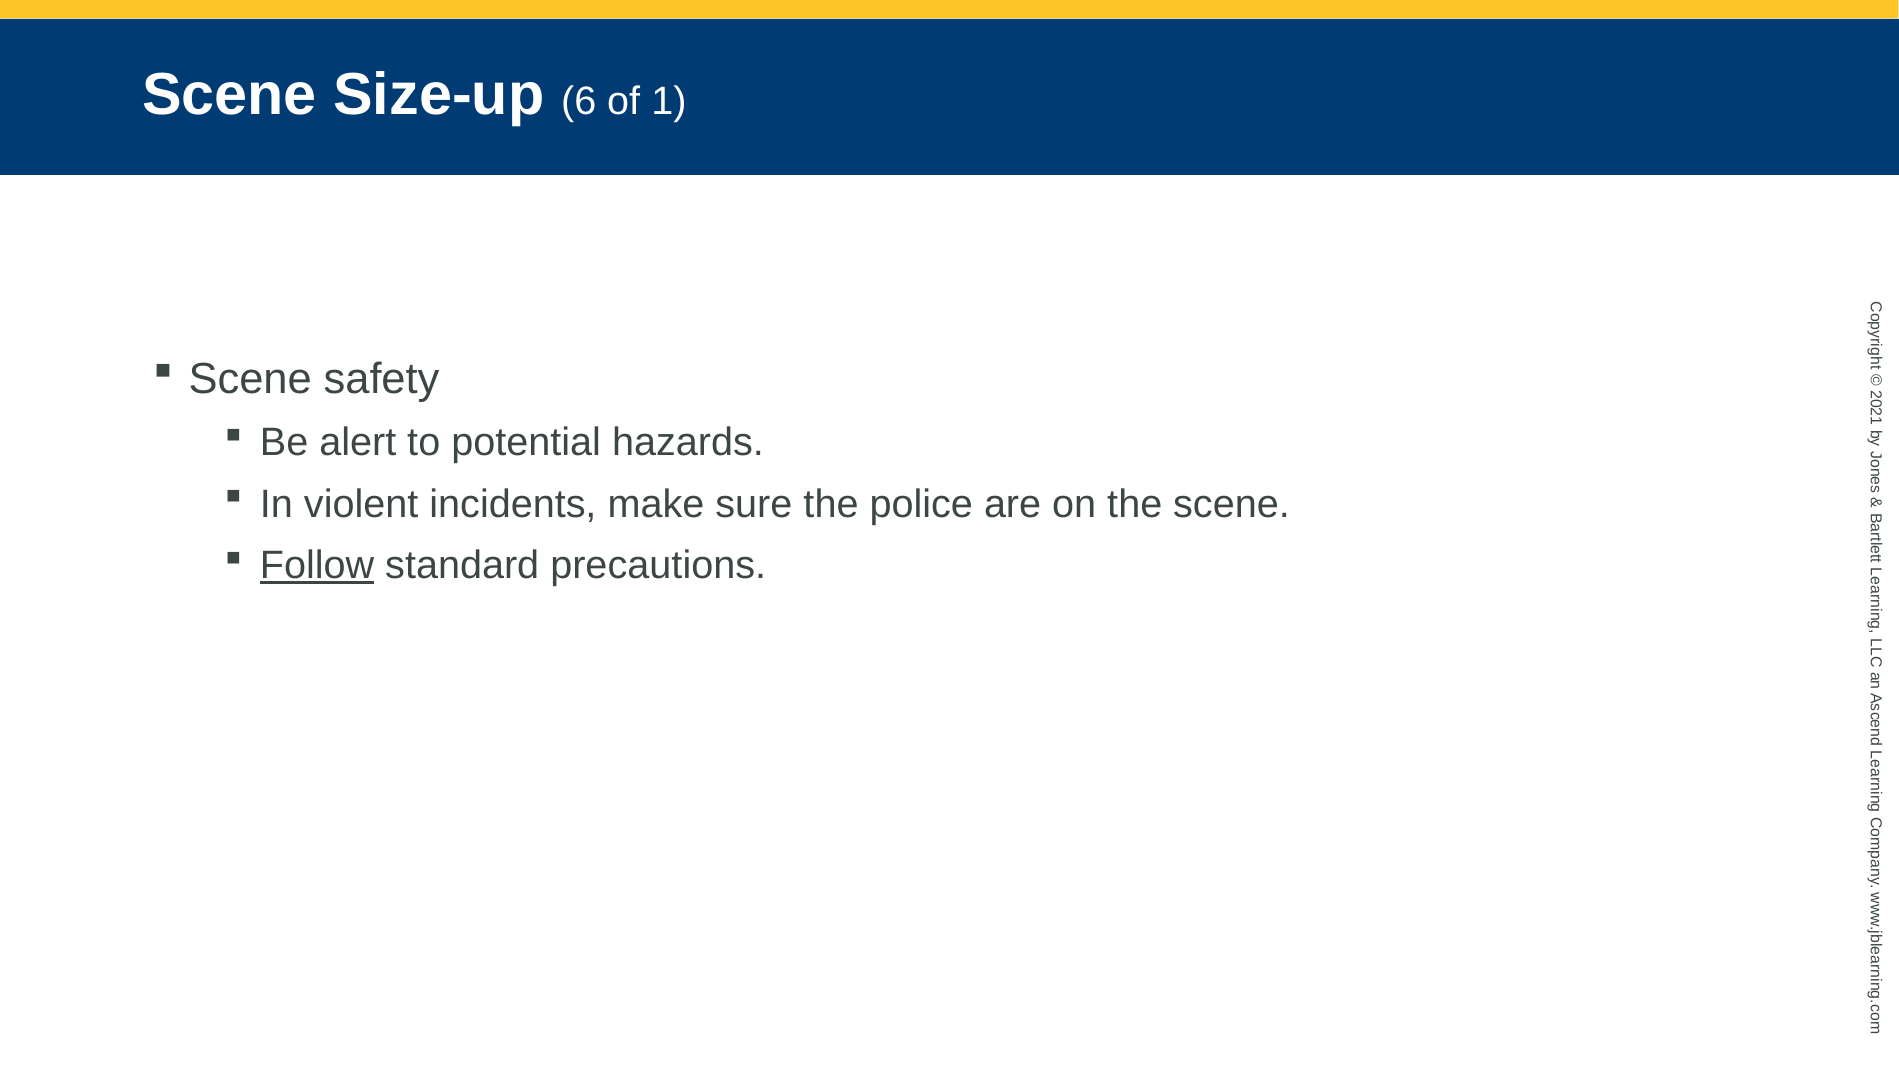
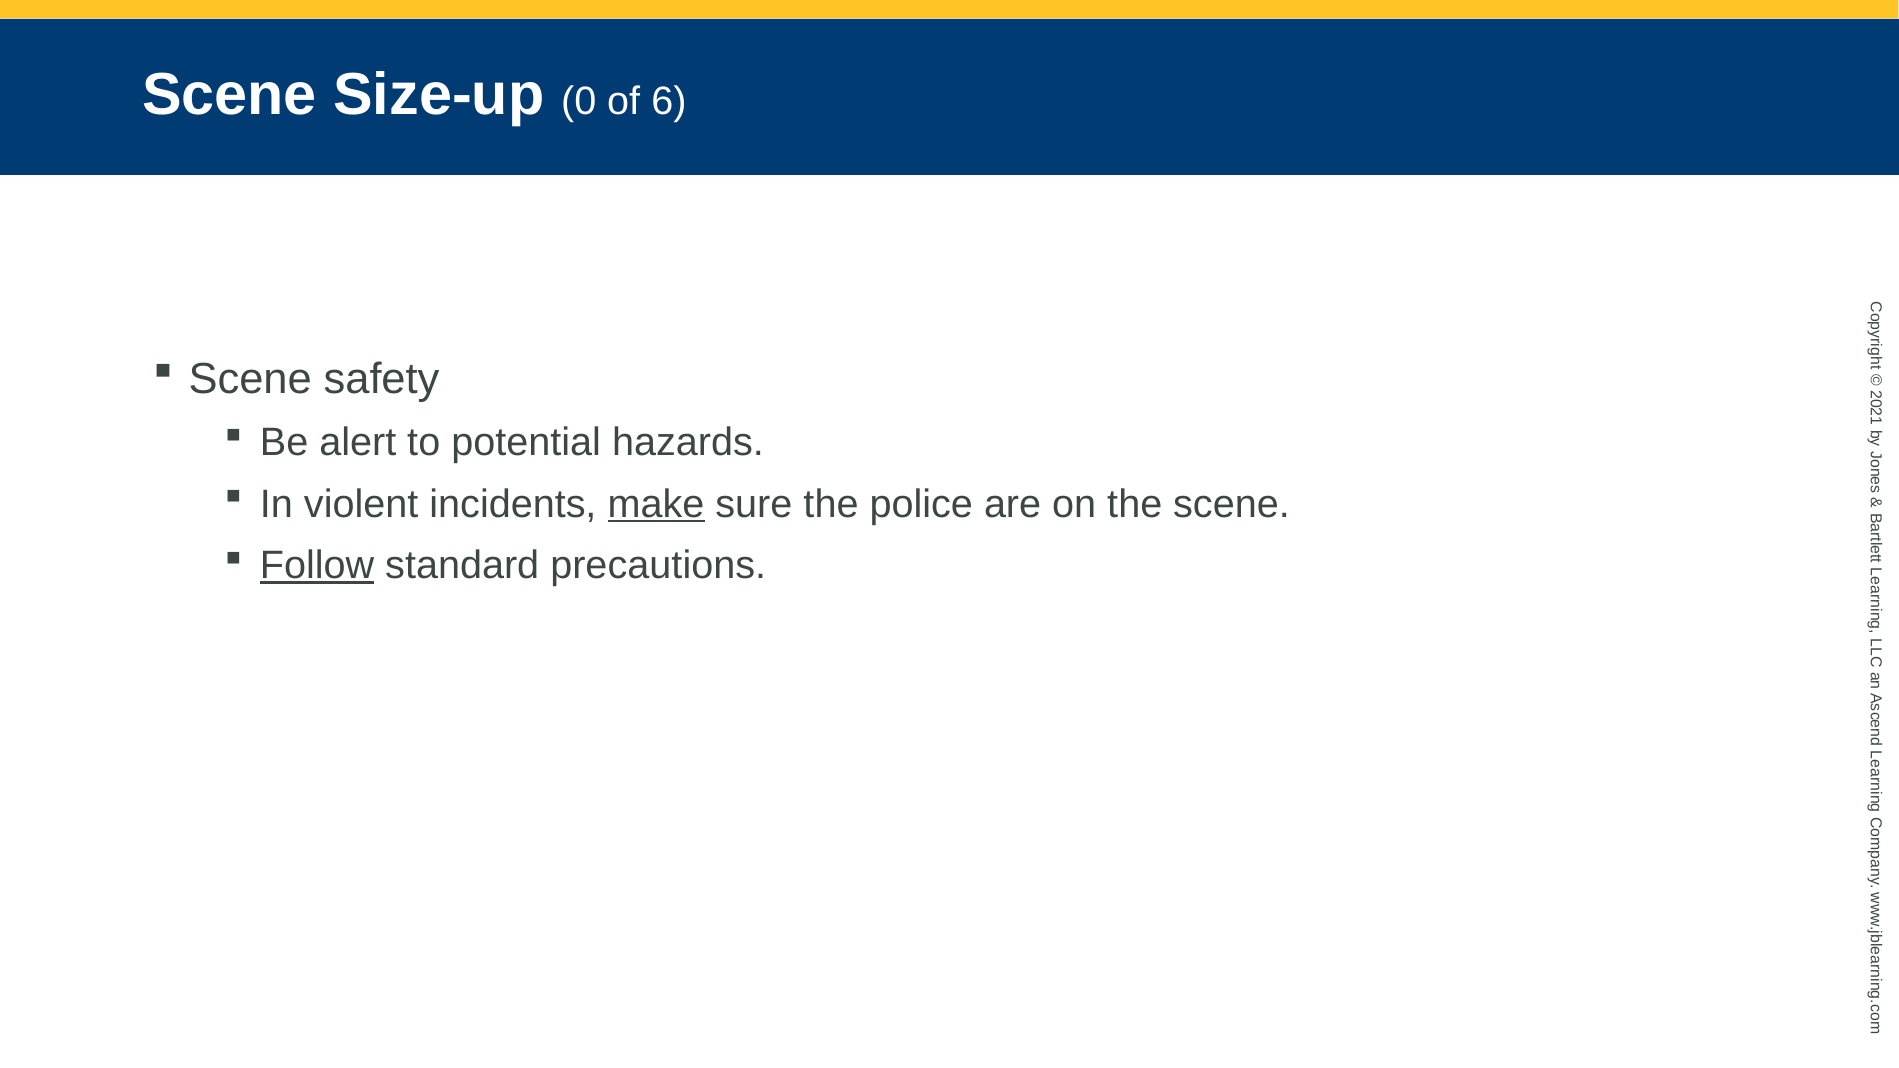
Size-up 6: 6 -> 0 (579, 102)
of 1: 1 -> 6 (669, 102)
make underline: none -> present (656, 504)
